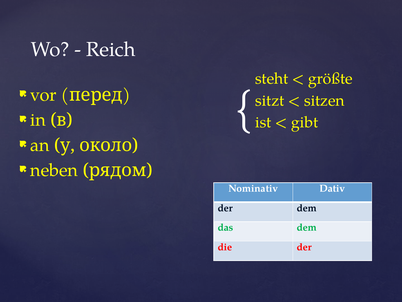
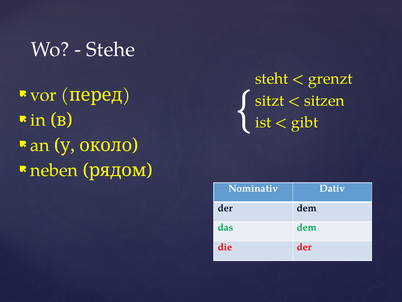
Reich: Reich -> Stehe (111, 49)
größte: größte -> grenzt (330, 78)
